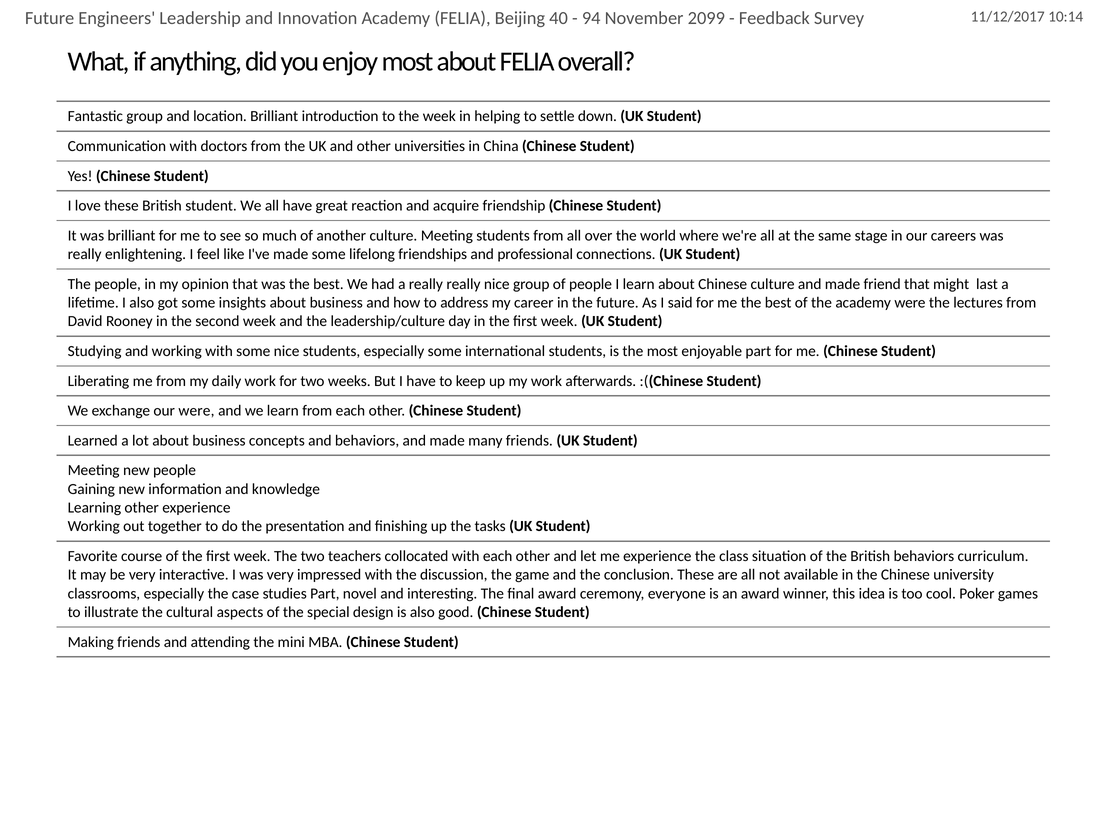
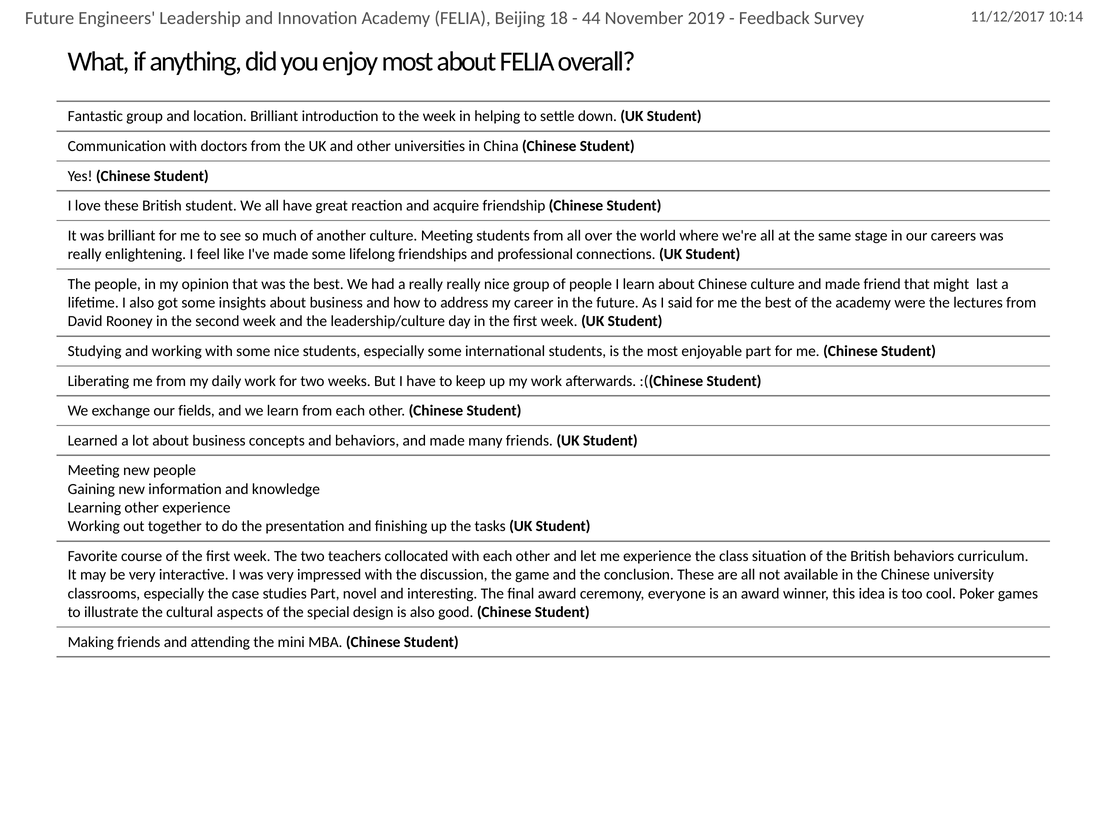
40: 40 -> 18 (559, 18)
94: 94 -> 44 (591, 18)
2099: 2099 -> 2019 (706, 18)
our were: were -> fields (197, 410)
